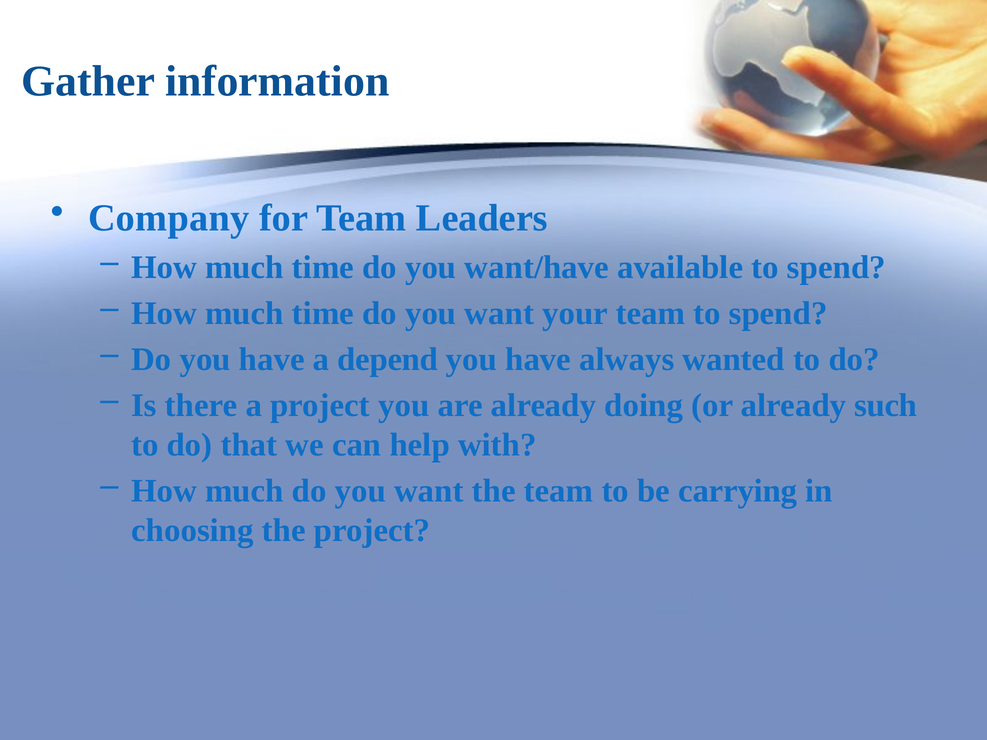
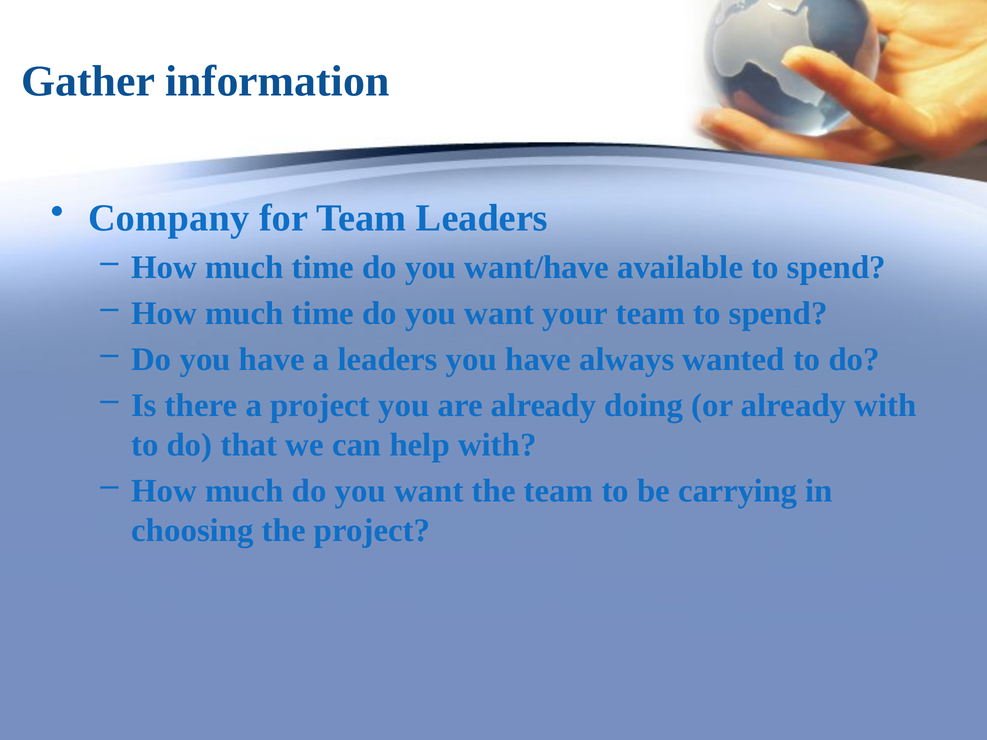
a depend: depend -> leaders (388, 359)
already such: such -> with (885, 405)
